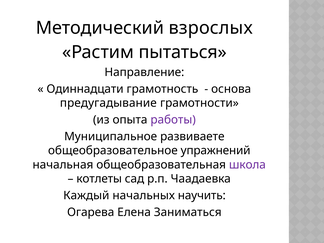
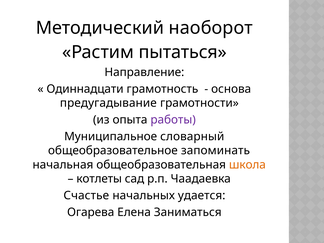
взрослых: взрослых -> наоборот (211, 28)
развиваете: развиваете -> словарный (192, 137)
упражнений: упражнений -> запоминать (215, 151)
школа colour: purple -> orange (247, 165)
Каждый: Каждый -> Счастье (86, 195)
научить: научить -> удается (202, 195)
